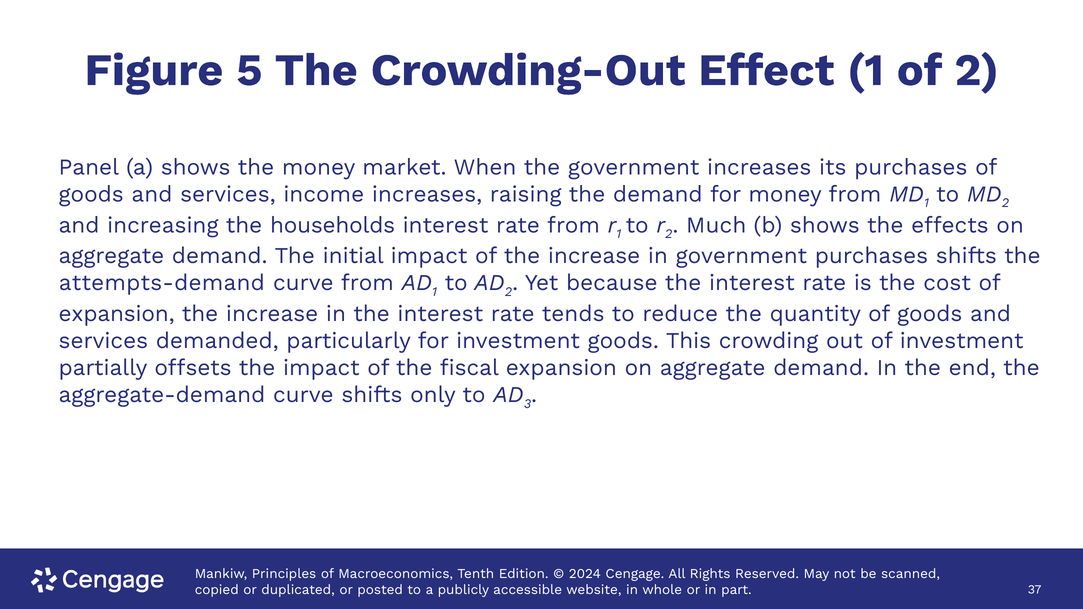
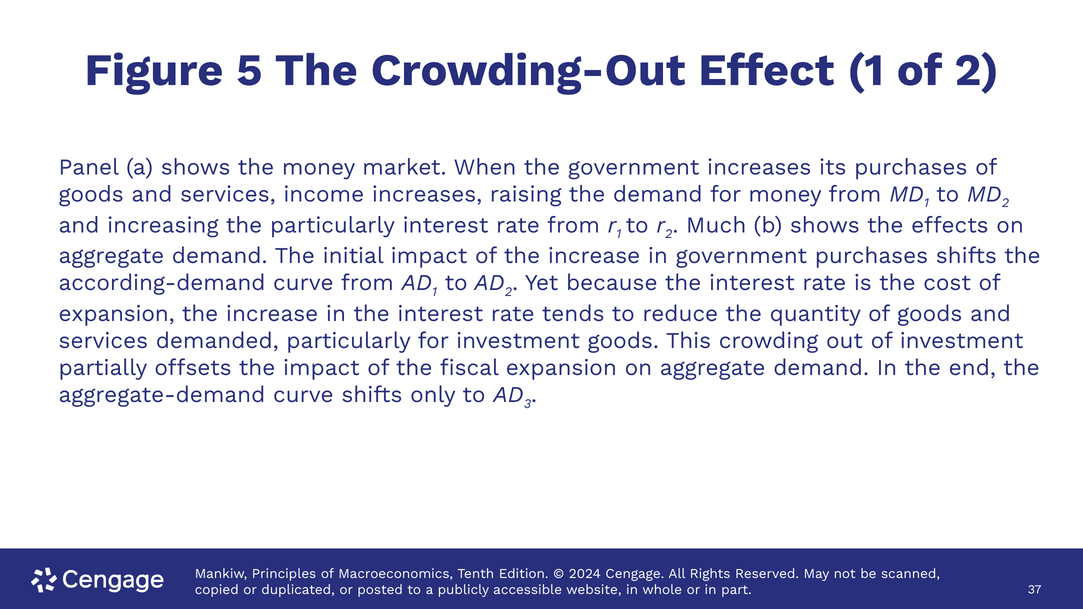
the households: households -> particularly (333, 225)
attempts-demand: attempts-demand -> according-demand (162, 283)
